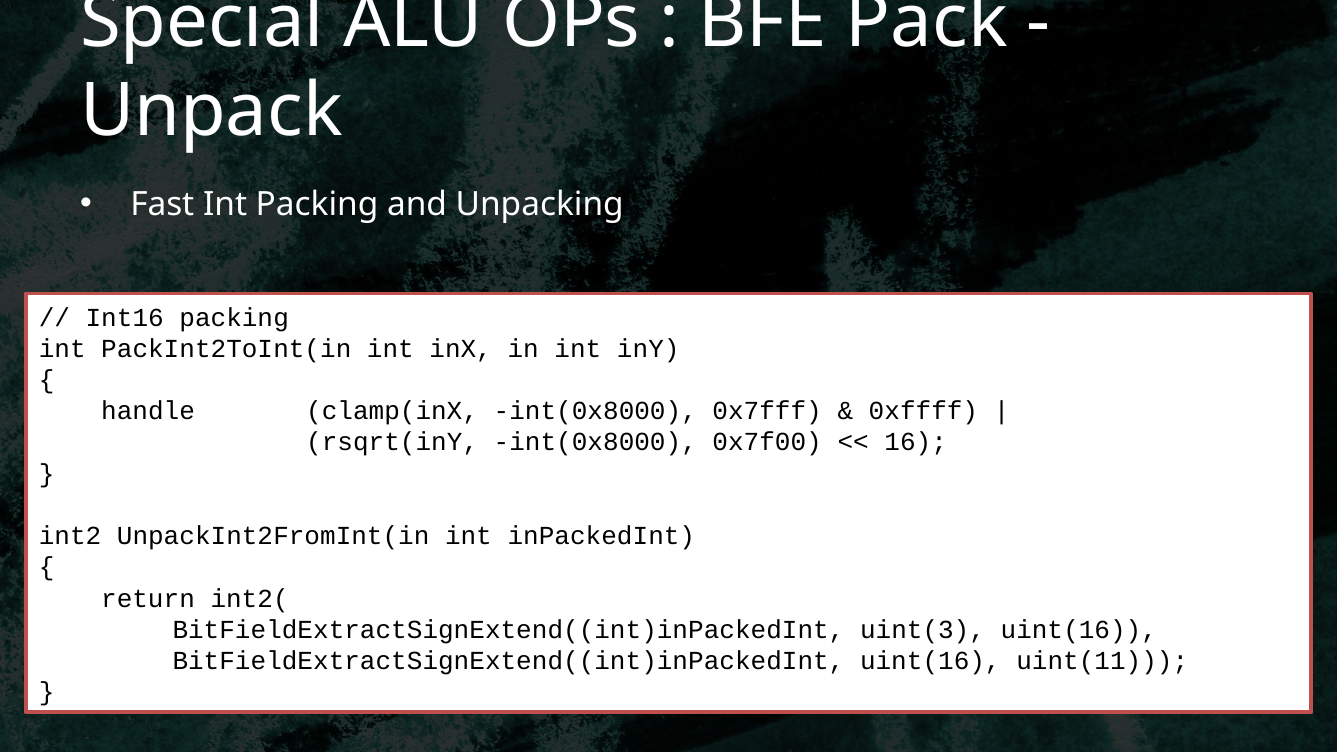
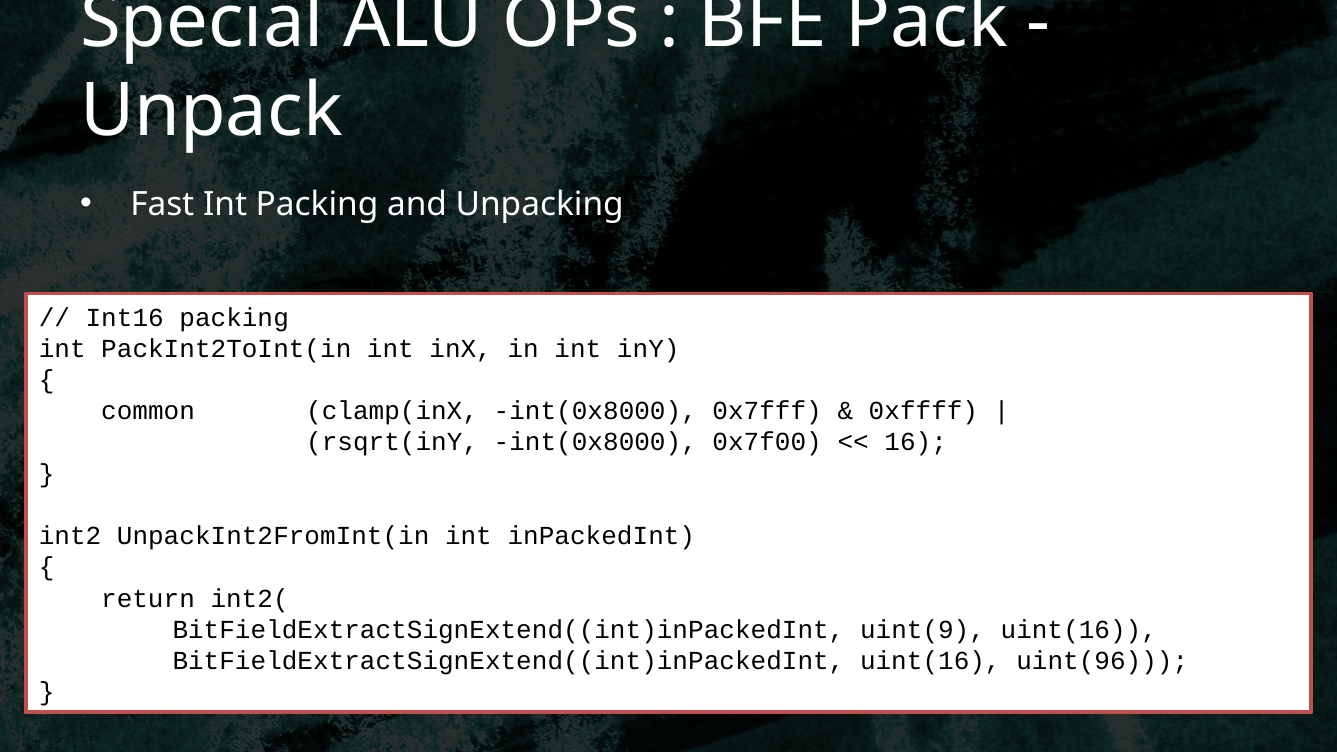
handle: handle -> common (148, 411)
uint(3: uint(3 -> uint(9 (923, 630)
uint(11: uint(11 -> uint(96 (1102, 661)
